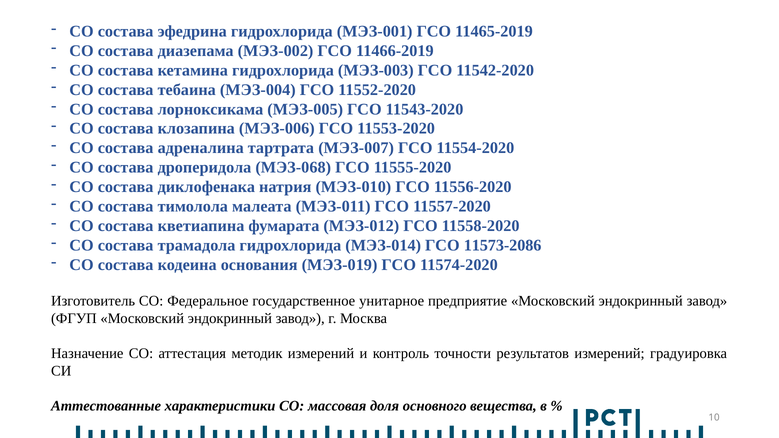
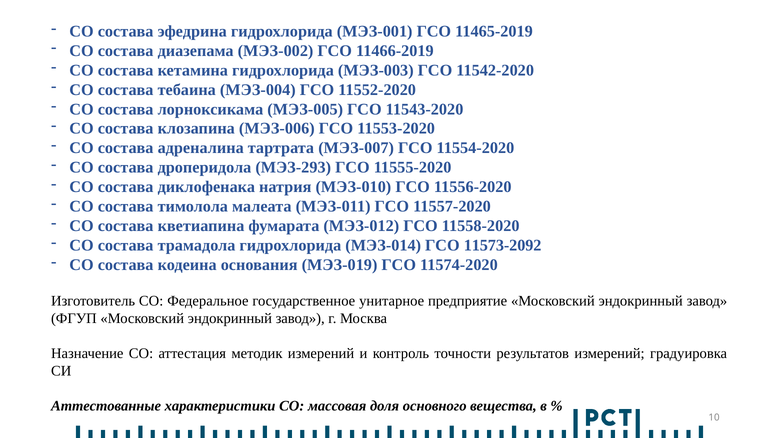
МЭЗ-068: МЭЗ-068 -> МЭЗ-293 (293, 168)
11573-2086: 11573-2086 -> 11573-2092 (503, 246)
